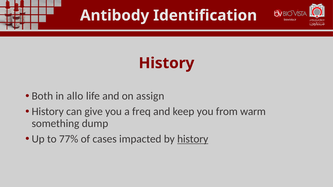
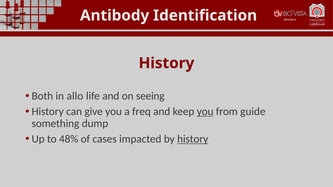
assign: assign -> seeing (150, 96)
you underline: none -> present (205, 112)
warm: warm -> guide (253, 112)
77%: 77% -> 48% (69, 139)
